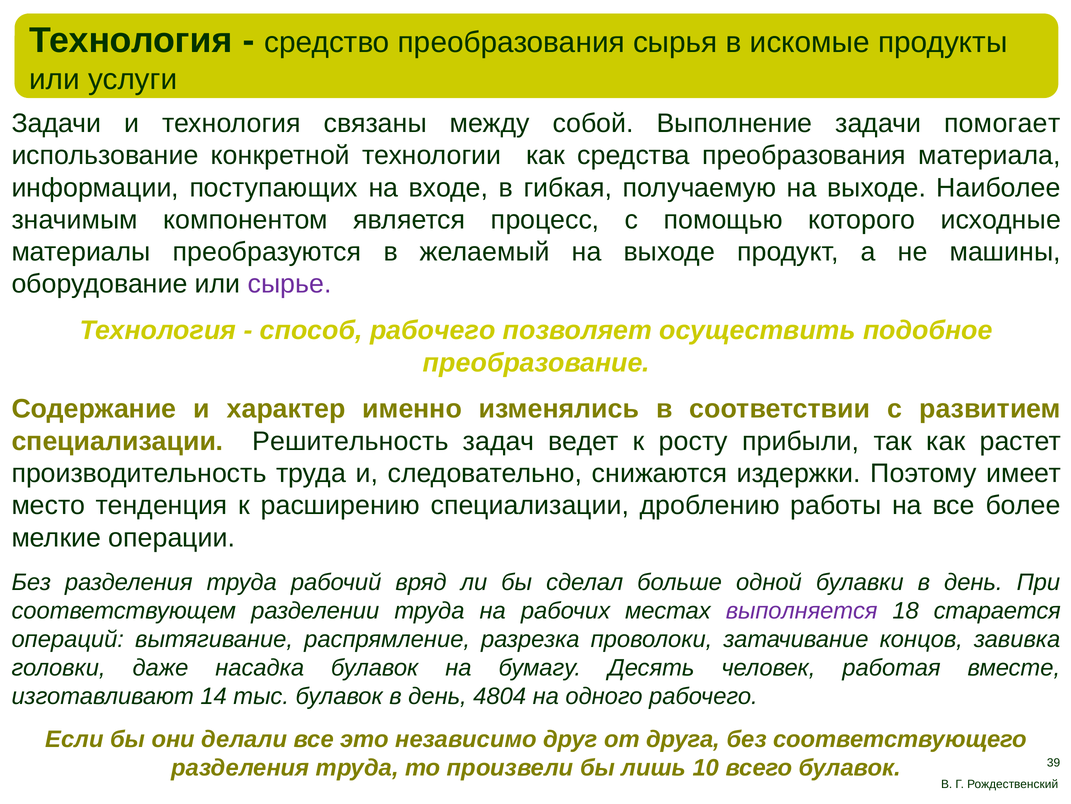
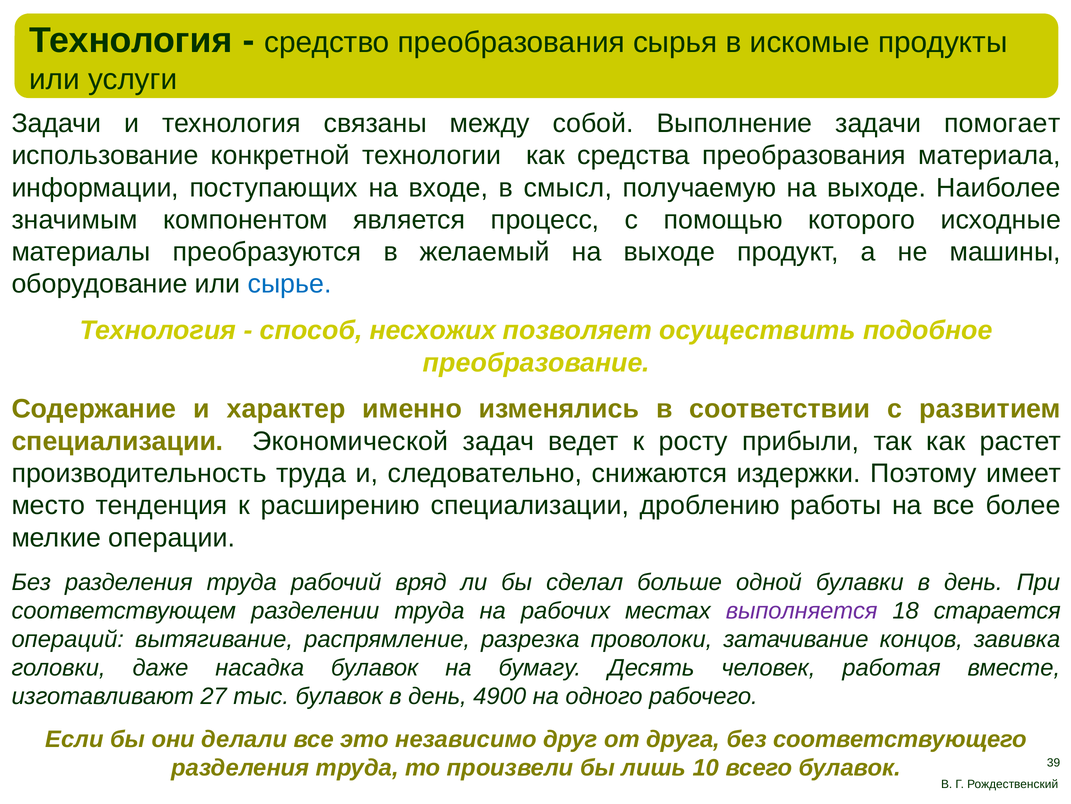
гибкая: гибкая -> смысл (568, 187)
сырье colour: purple -> blue (290, 284)
способ рабочего: рабочего -> несхожих (433, 330)
Решительность: Решительность -> Экономической (350, 441)
14: 14 -> 27 (214, 696)
4804: 4804 -> 4900 (500, 696)
